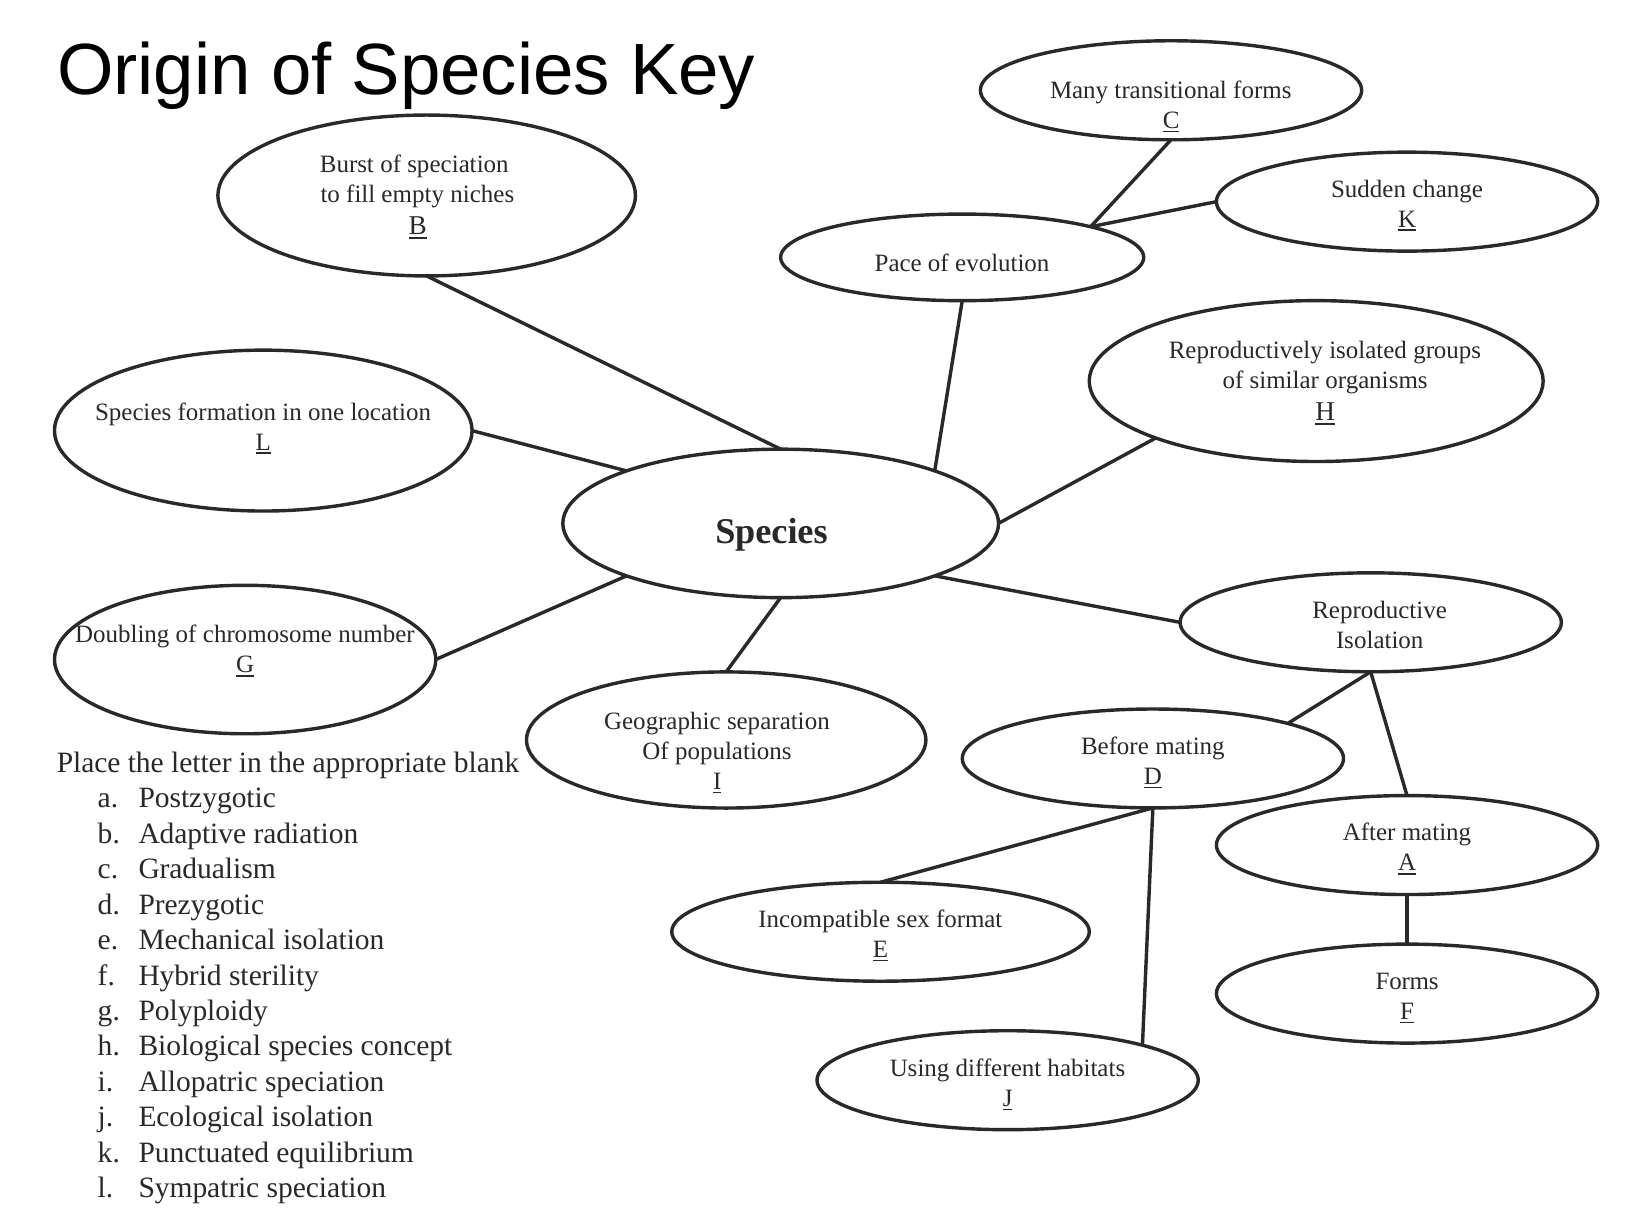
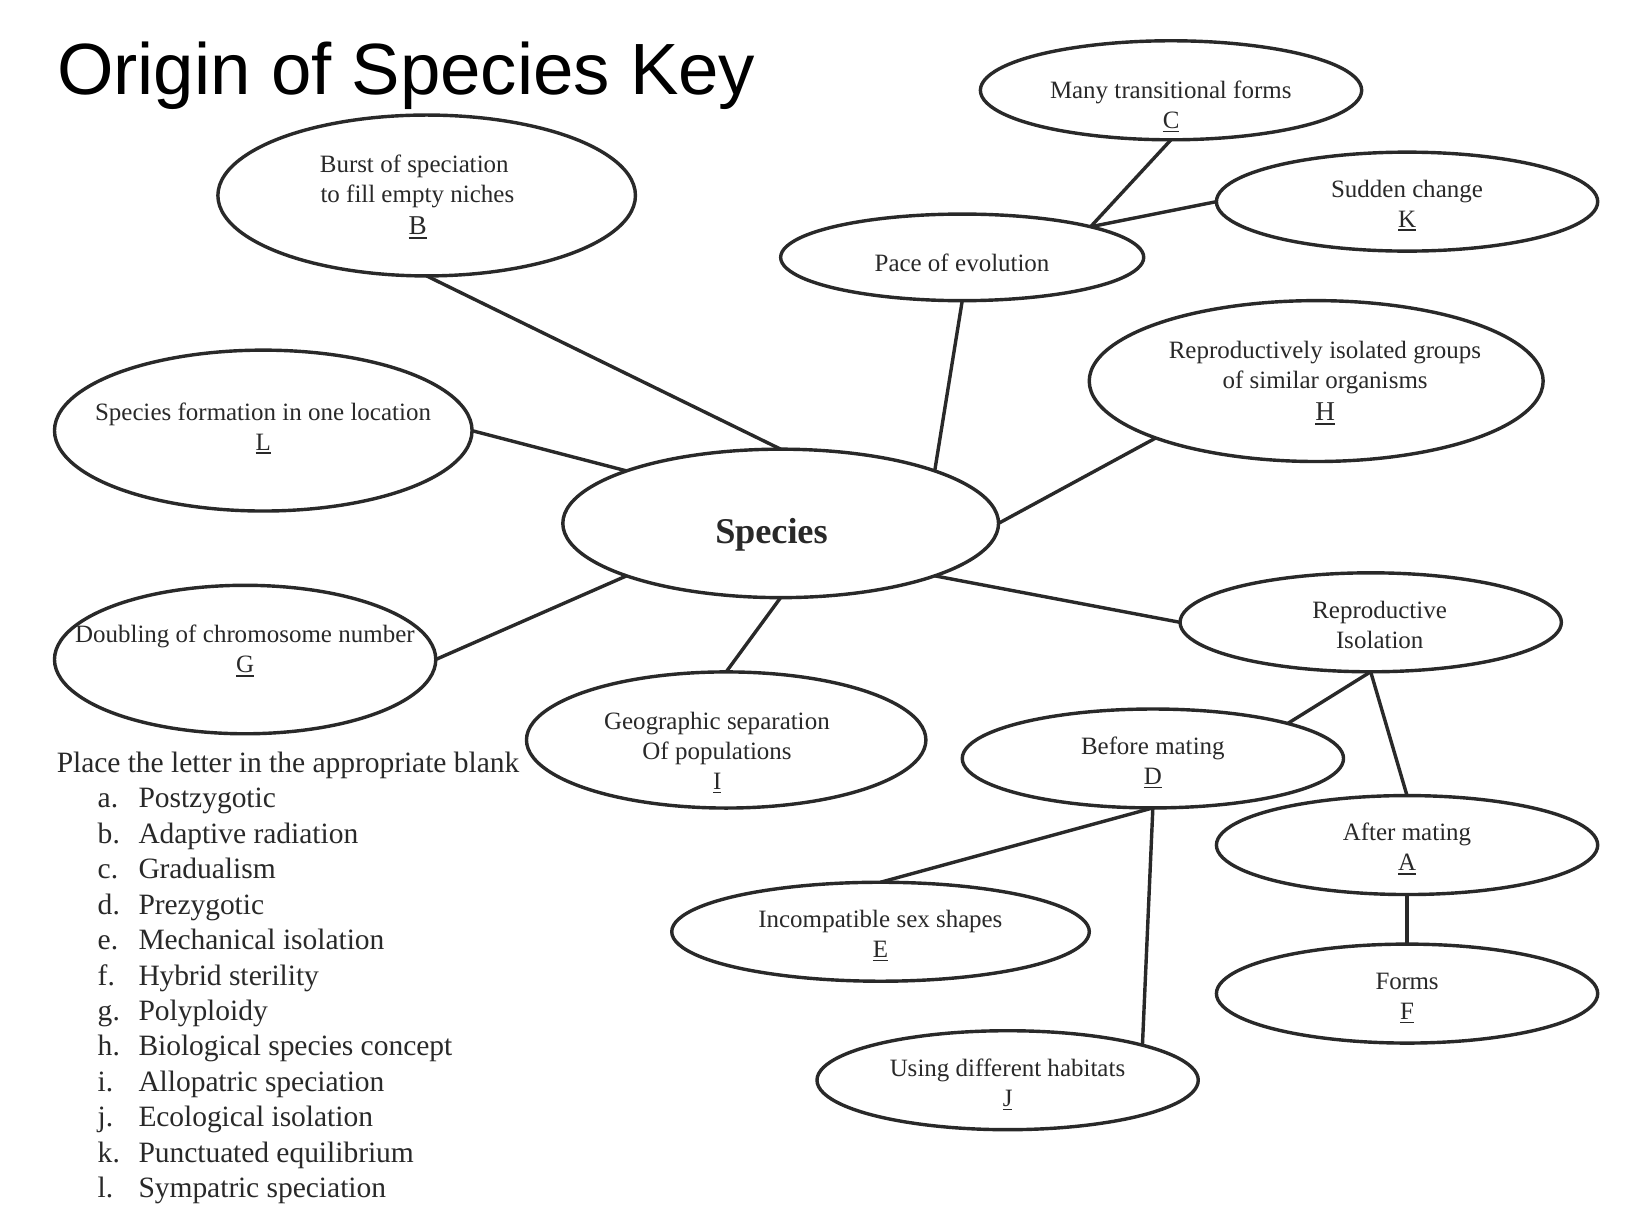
format: format -> shapes (969, 920)
